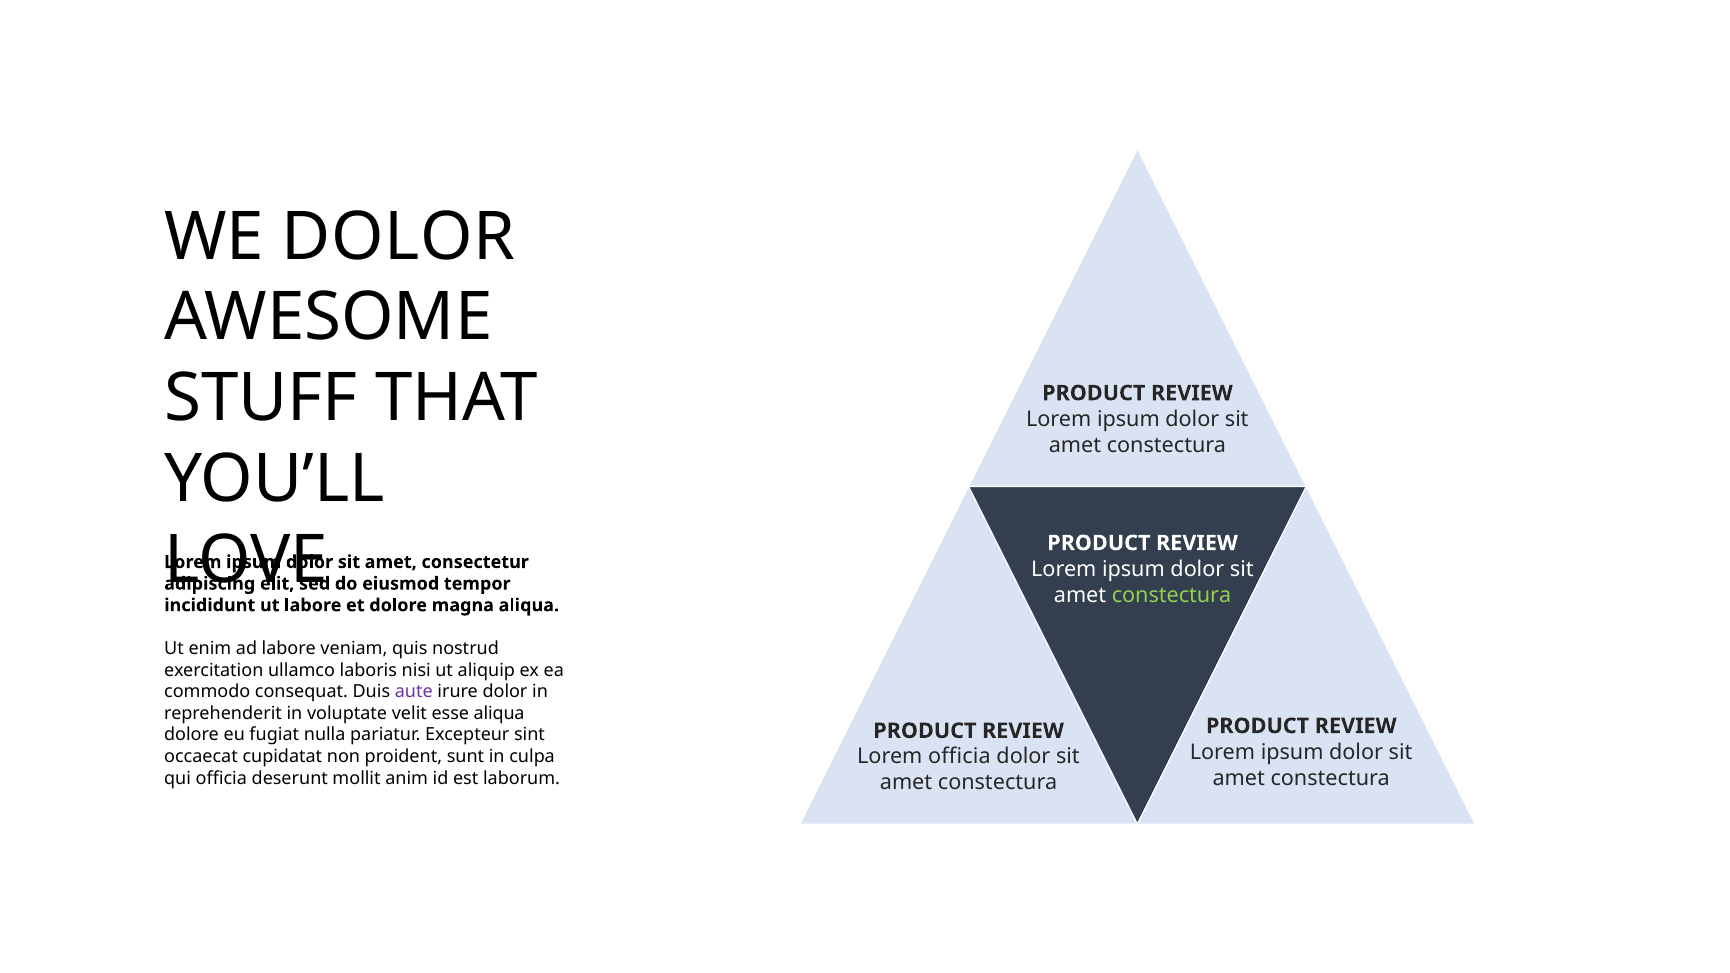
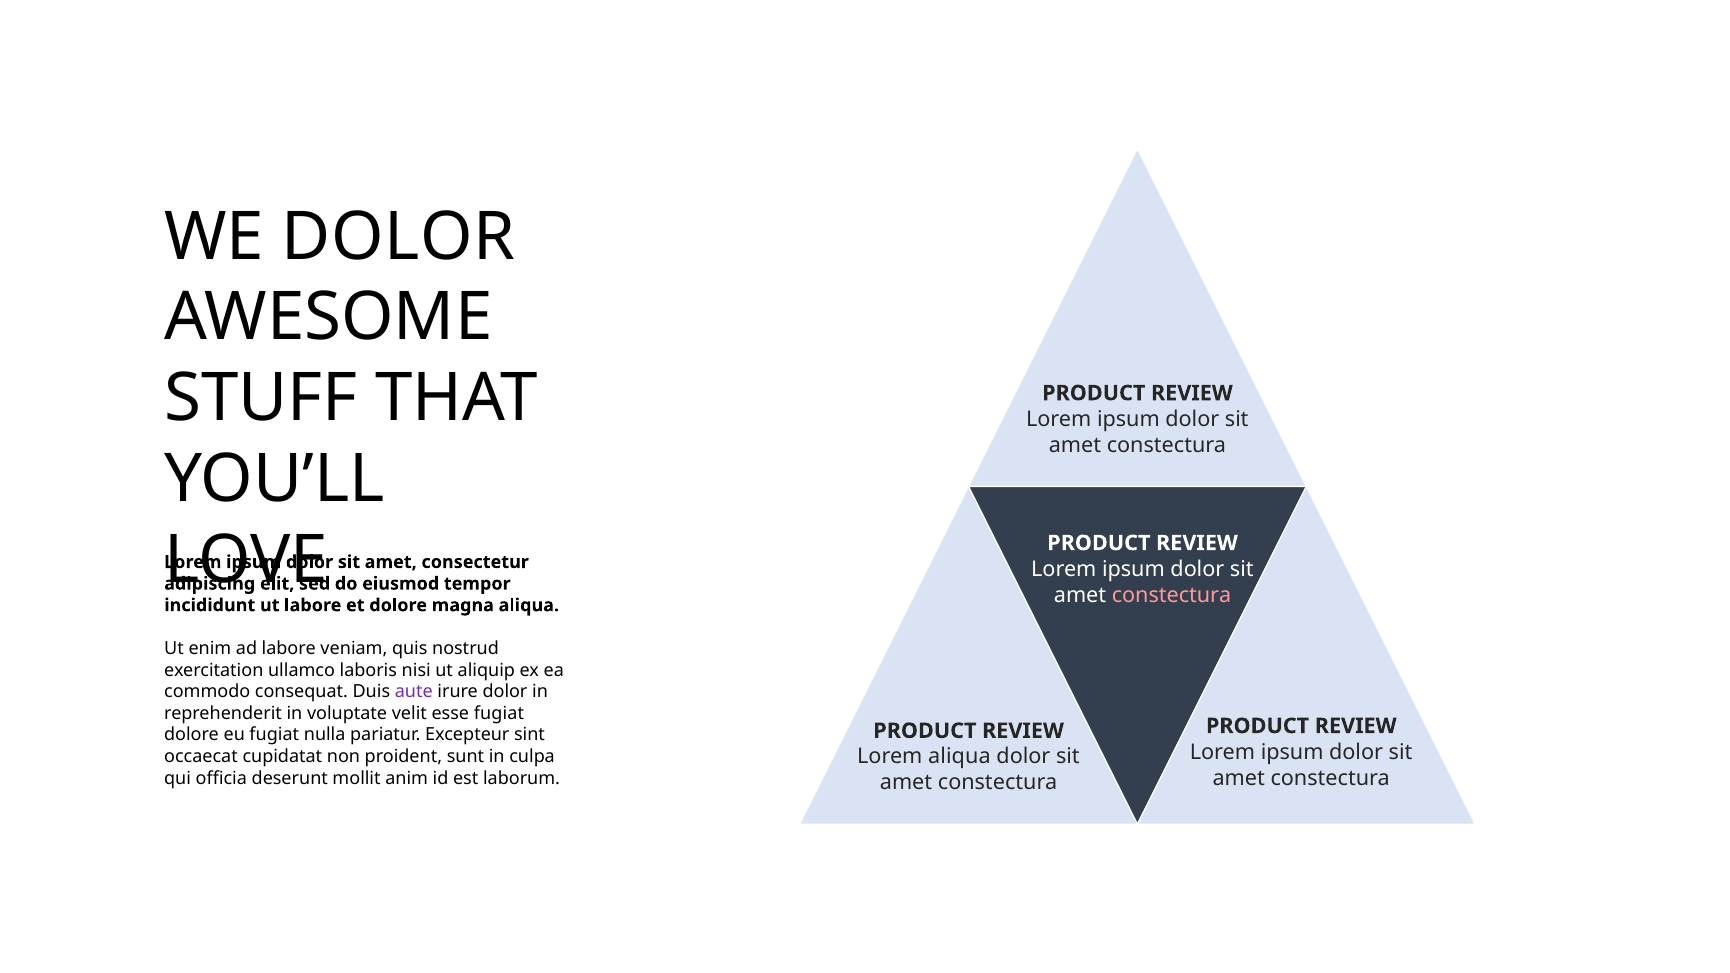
constectura colour: light green -> pink (1172, 595)
esse aliqua: aliqua -> fugiat (499, 714)
Lorem officia: officia -> aliqua (959, 757)
